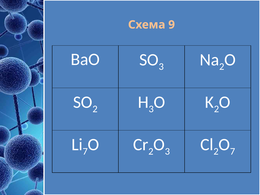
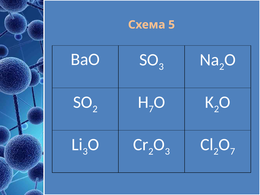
9: 9 -> 5 (172, 25)
3: 3 -> 7 (151, 109)
7: 7 -> 3 (85, 151)
